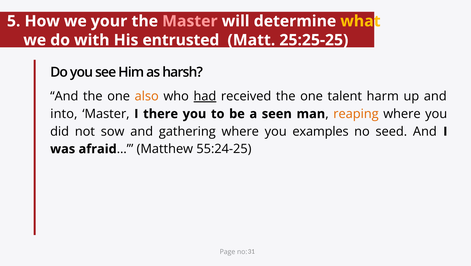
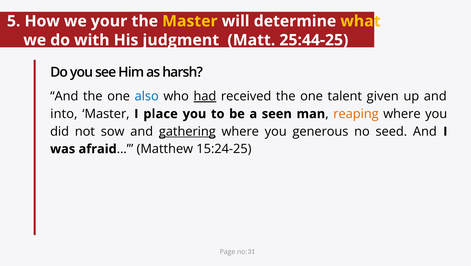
Master colour: pink -> yellow (190, 21)
entrusted: entrusted -> judgment (181, 40)
25:25-25: 25:25-25 -> 25:44-25 (314, 40)
also colour: orange -> blue (147, 96)
harm: harm -> given (383, 96)
there: there -> place (161, 114)
gathering underline: none -> present (187, 131)
examples: examples -> generous (320, 131)
55:24-25: 55:24-25 -> 15:24-25 (224, 149)
